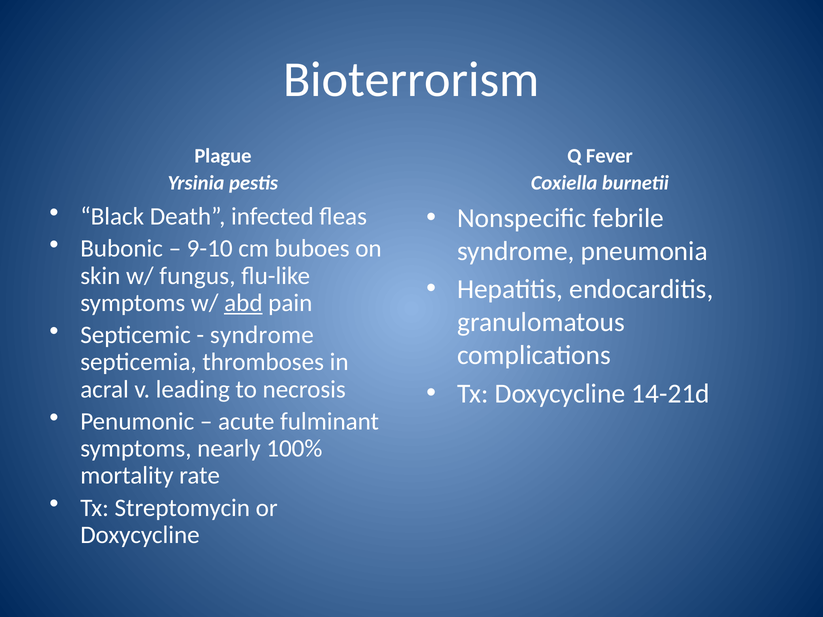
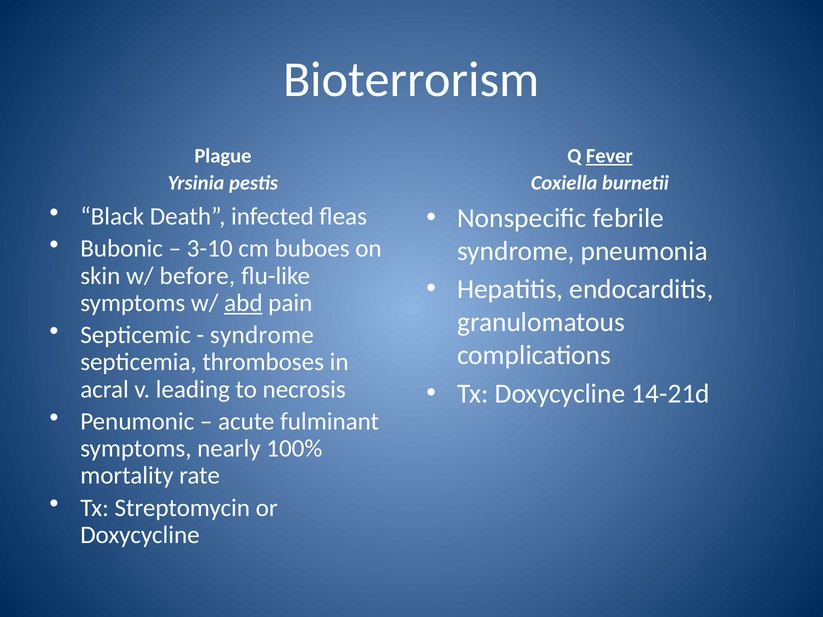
Fever underline: none -> present (609, 156)
9-10: 9-10 -> 3-10 (210, 249)
fungus: fungus -> before (197, 276)
